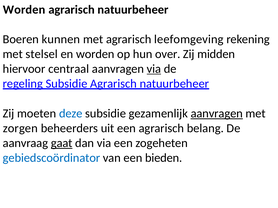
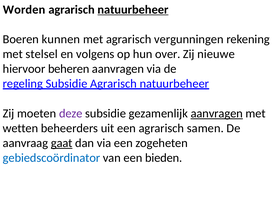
natuurbeheer underline: none -> present (133, 10)
leefomgeving: leefomgeving -> vergunningen (189, 39)
en worden: worden -> volgens (95, 54)
midden: midden -> nieuwe (216, 54)
centraal: centraal -> beheren (69, 69)
via underline: present -> none (154, 69)
deze colour: blue -> purple (71, 114)
zorgen: zorgen -> wetten (20, 129)
belang: belang -> samen (205, 129)
